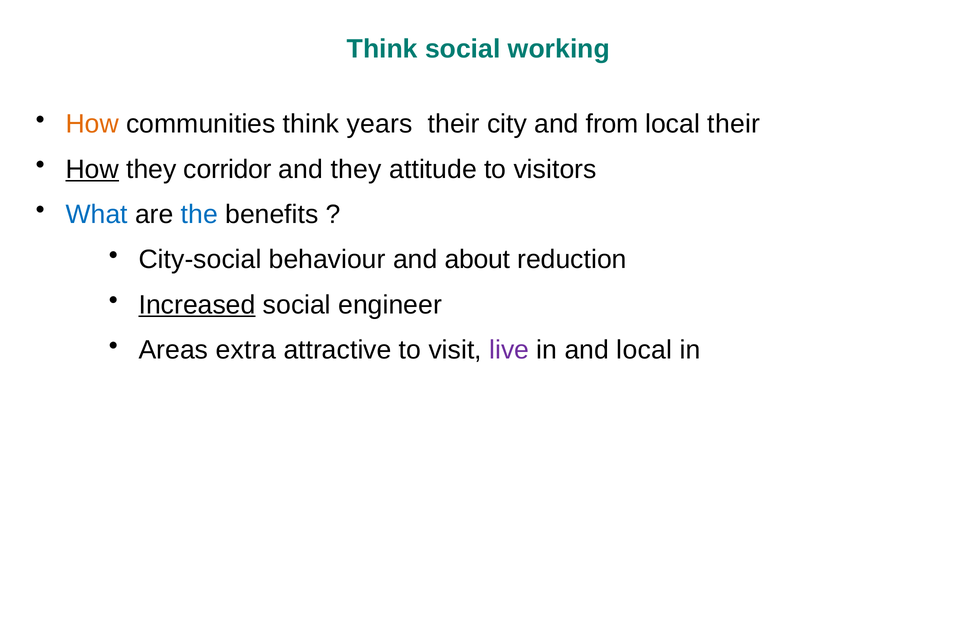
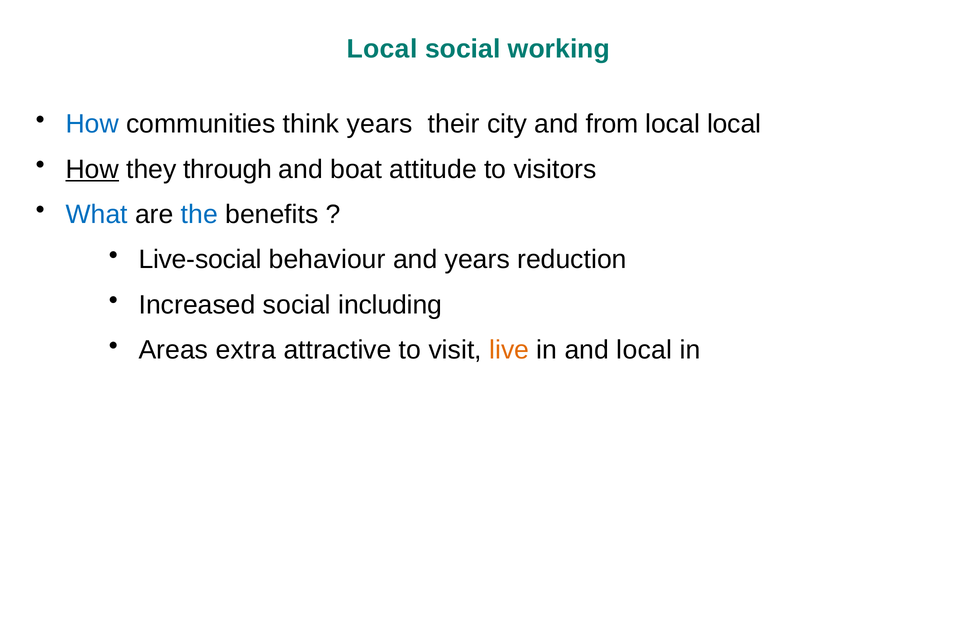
Think: Think -> Local (382, 49)
How colour: orange -> blue (92, 124)
local their: their -> local (734, 124)
corridor: corridor -> through (228, 169)
and they: they -> boat (356, 169)
City-social: City-social -> Live-social (200, 260)
and about: about -> years (477, 260)
Increased underline: present -> none (197, 305)
engineer: engineer -> including (390, 305)
live colour: purple -> orange (509, 350)
